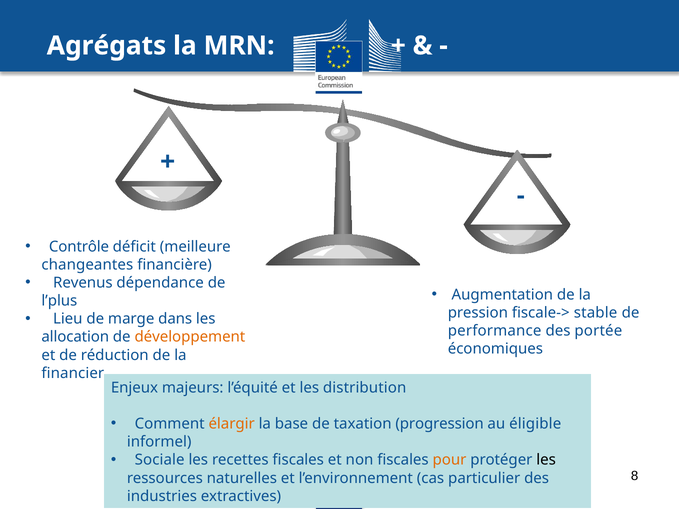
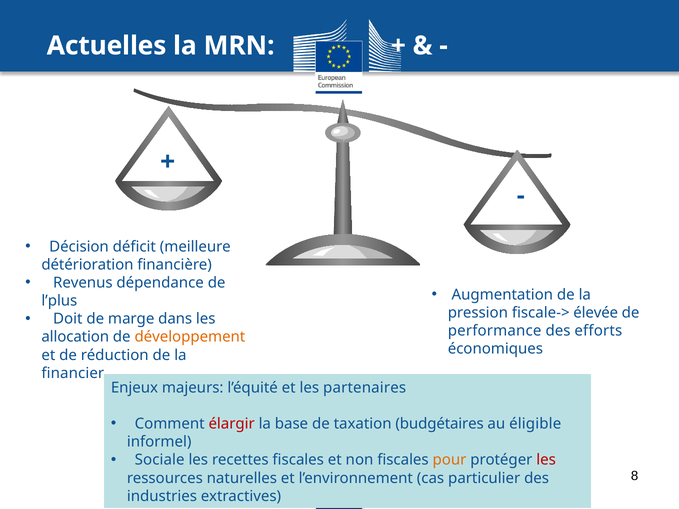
Agrégats: Agrégats -> Actuelles (107, 46)
Contrôle: Contrôle -> Décision (79, 247)
changeantes: changeantes -> détérioration (87, 265)
stable: stable -> élevée (596, 313)
Lieu: Lieu -> Doit (68, 319)
portée: portée -> efforts (598, 331)
distribution: distribution -> partenaires (365, 388)
élargir colour: orange -> red (232, 424)
progression: progression -> budgétaires (440, 424)
les colour: black -> red (546, 460)
